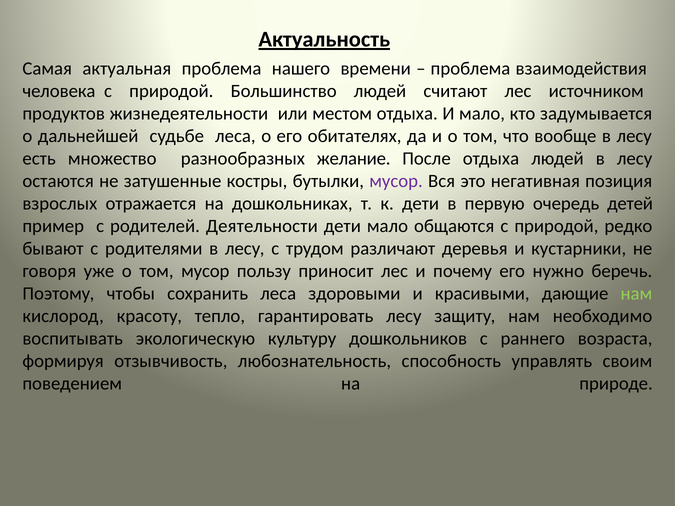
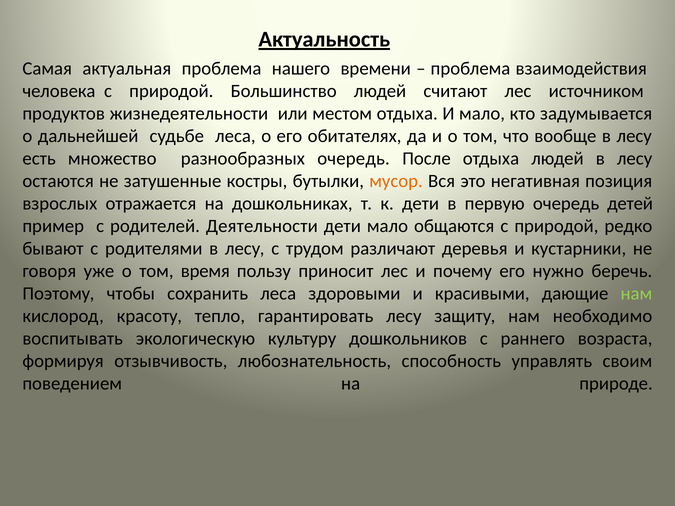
разнообразных желание: желание -> очередь (354, 159)
мусор colour: purple -> orange (396, 181)
том мусор: мусор -> время (205, 271)
